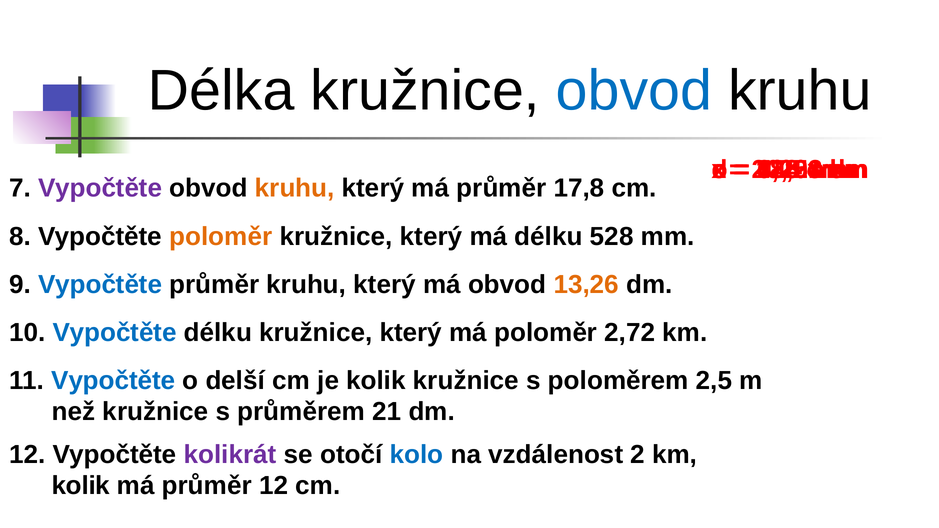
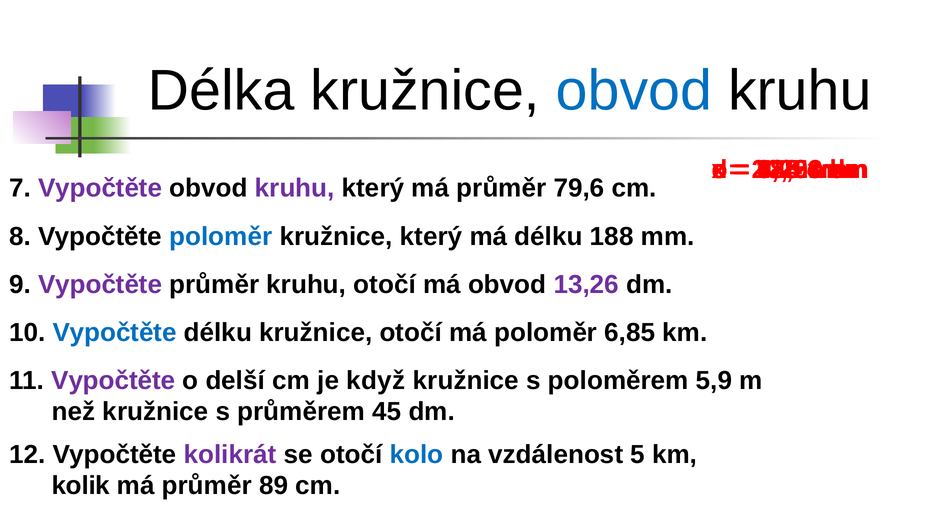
kruhu colour: orange -> purple (295, 188)
17,8: 17,8 -> 79,6 (579, 188)
poloměr colour: orange -> blue (221, 236)
délku 528: 528 -> 188 (612, 236)
Vypočtěte colour: blue -> purple (100, 285)
průměr kruhu který: který -> otočí (385, 285)
13,26 colour: orange -> purple (586, 285)
délku kružnice který: který -> otočí (411, 333)
2,72: 2,72 -> 6,85 (630, 333)
Vypočtěte colour: blue -> purple (113, 381)
je kolik: kolik -> když (376, 381)
2,5: 2,5 -> 5,9 (714, 381)
21: 21 -> 45 (387, 412)
2: 2 -> 5 (638, 455)
průměr 12: 12 -> 89 (274, 486)
